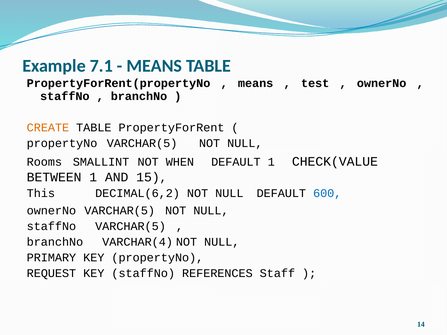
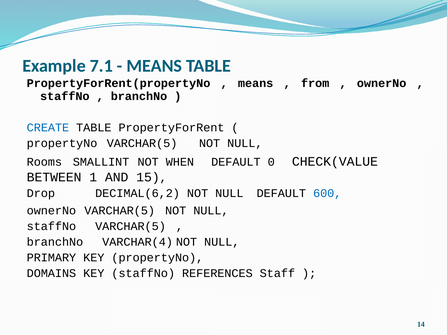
test: test -> from (315, 83)
CREATE colour: orange -> blue (48, 128)
DEFAULT 1: 1 -> 0 (271, 162)
This: This -> Drop (41, 194)
REQUEST: REQUEST -> DOMAINS (51, 274)
